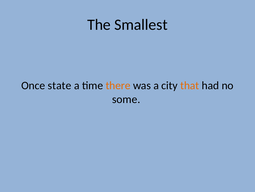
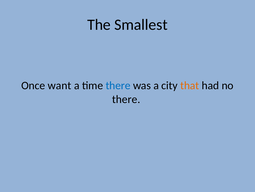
state: state -> want (60, 85)
there colour: orange -> blue (118, 85)
some: some -> there (126, 99)
